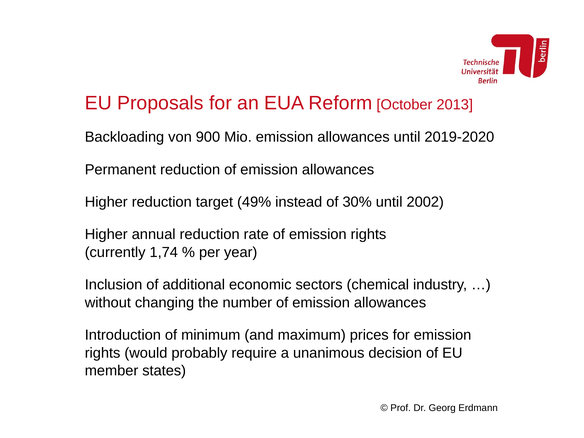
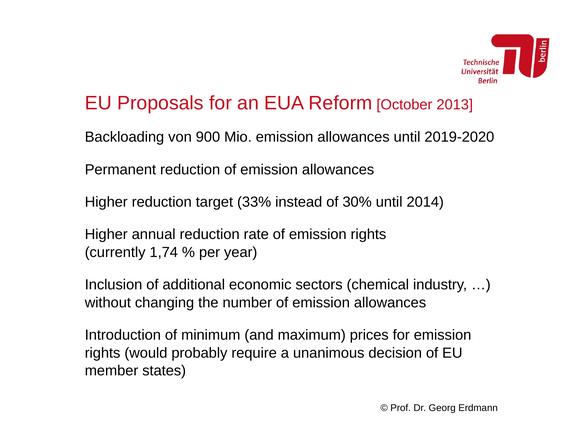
49%: 49% -> 33% (254, 202)
2002: 2002 -> 2014 (425, 202)
